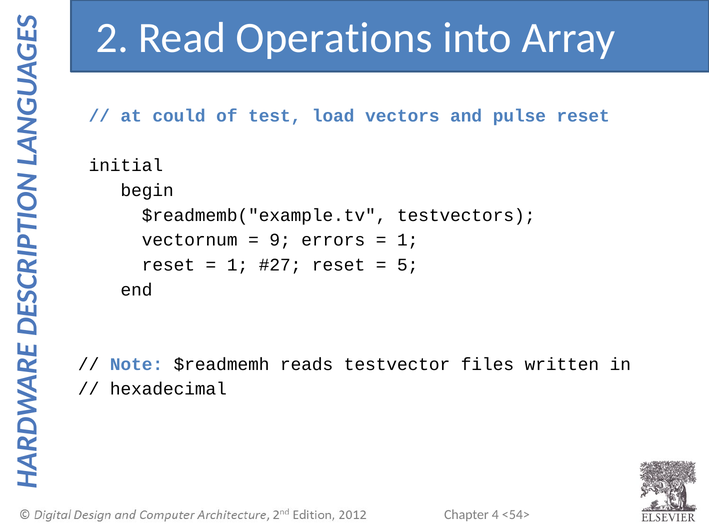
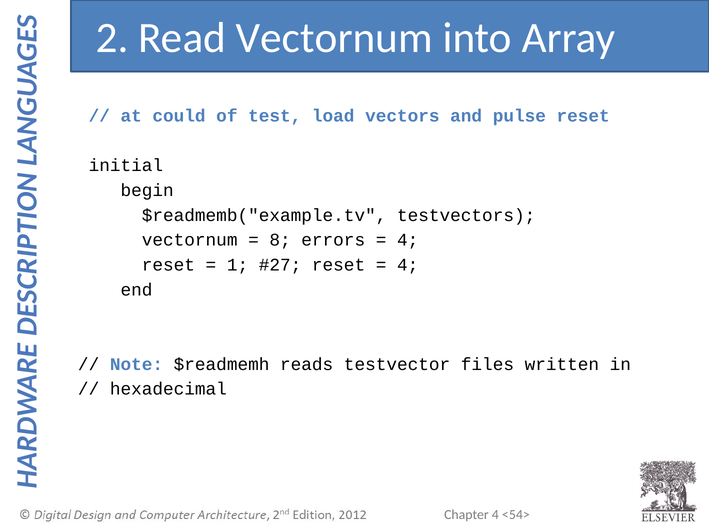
Read Operations: Operations -> Vectornum (334, 38)
9: 9 -> 8 (280, 240)
1: 1 -> 4 (408, 240)
5: 5 -> 4 (408, 265)
